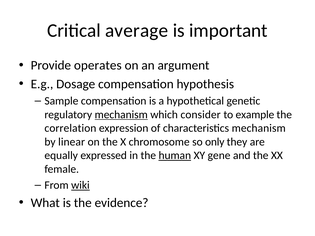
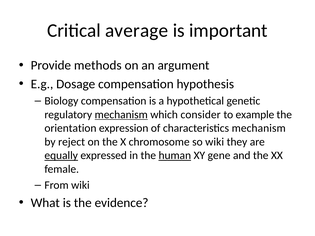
operates: operates -> methods (98, 65)
Sample: Sample -> Biology (61, 101)
correlation: correlation -> orientation (70, 128)
linear: linear -> reject (72, 142)
so only: only -> wiki (215, 142)
equally underline: none -> present (61, 156)
wiki underline: present -> none (80, 185)
